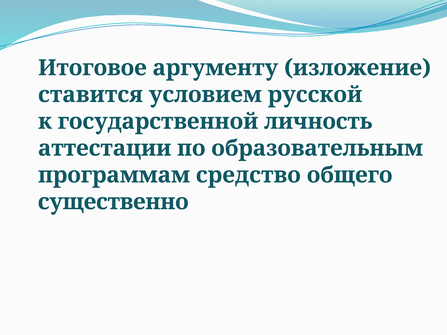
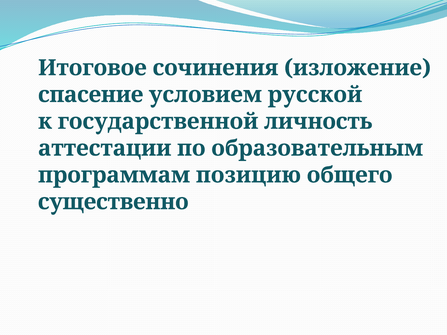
аргументу: аргументу -> сочинения (215, 68)
ставится: ставится -> спасение (91, 95)
средство: средство -> позицию (248, 175)
